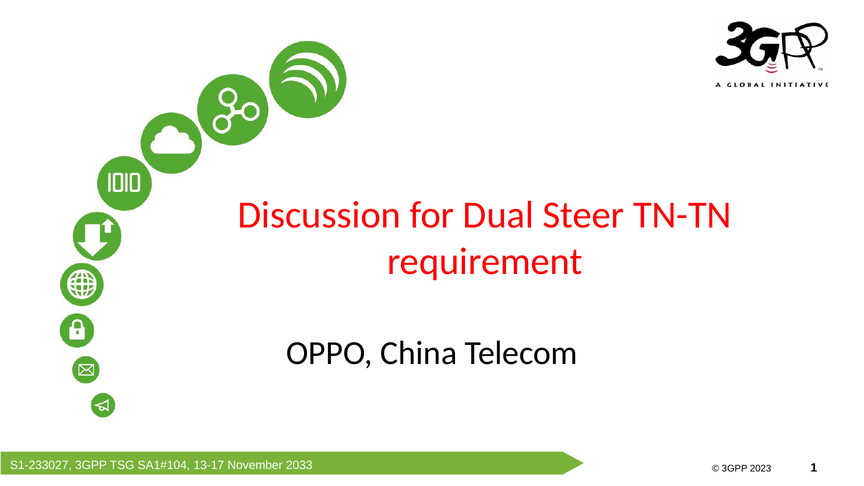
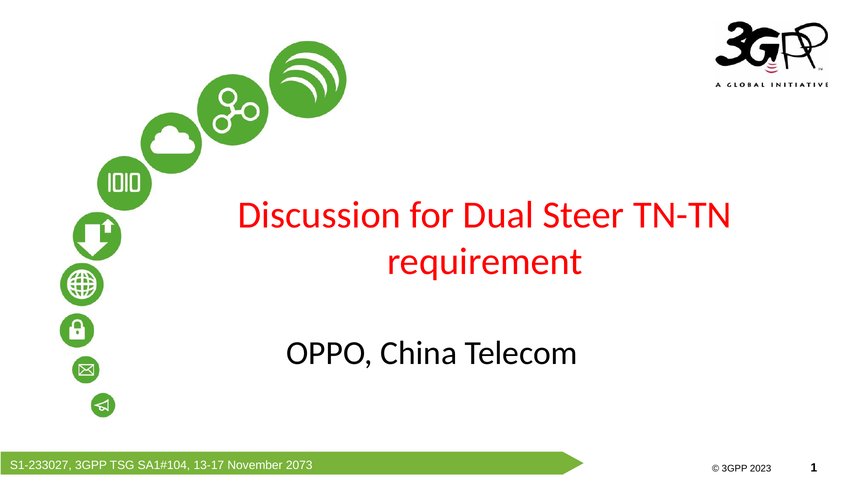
2033: 2033 -> 2073 (299, 466)
